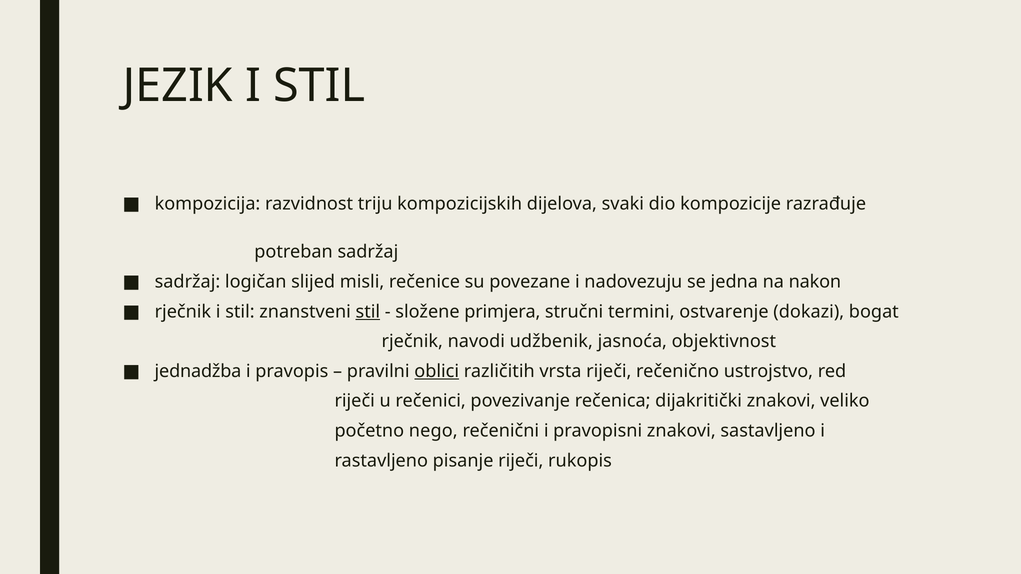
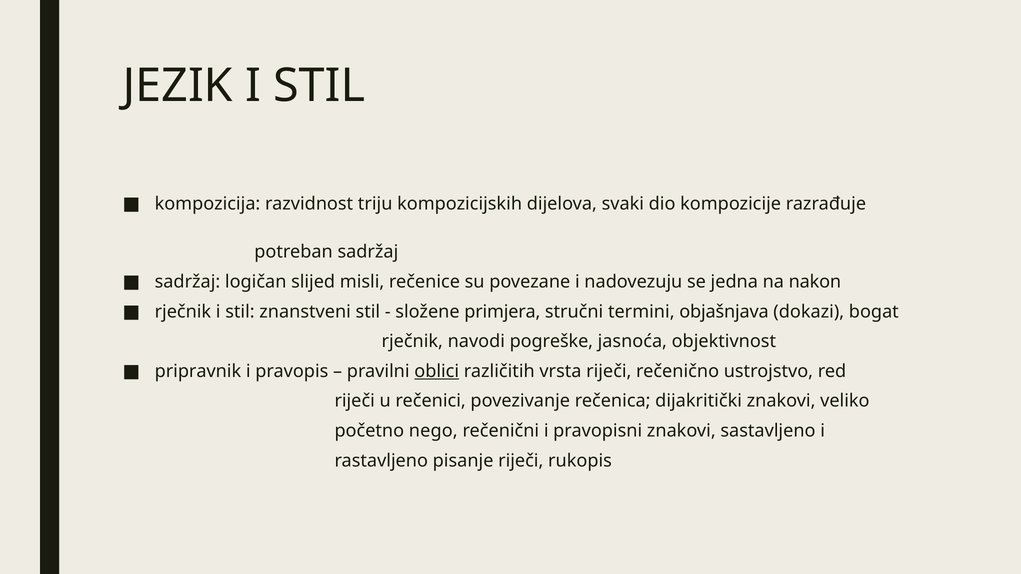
stil underline: present -> none (368, 312)
ostvarenje: ostvarenje -> objašnjava (724, 312)
udžbenik: udžbenik -> pogreške (551, 342)
jednadžba: jednadžba -> pripravnik (198, 371)
